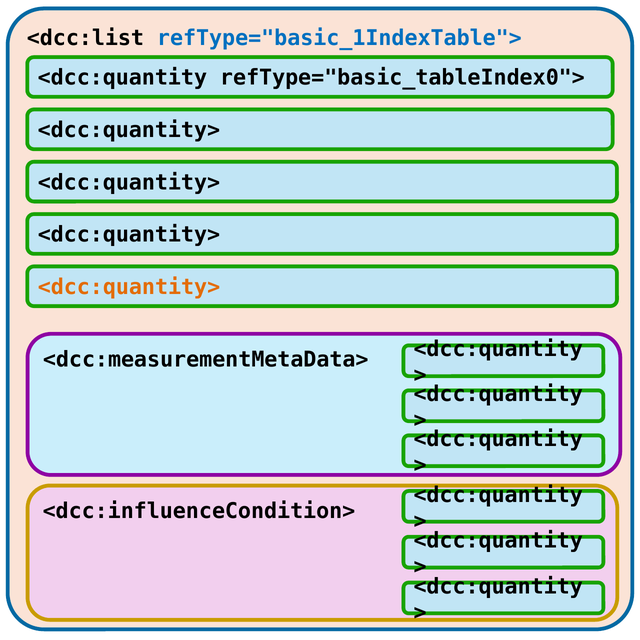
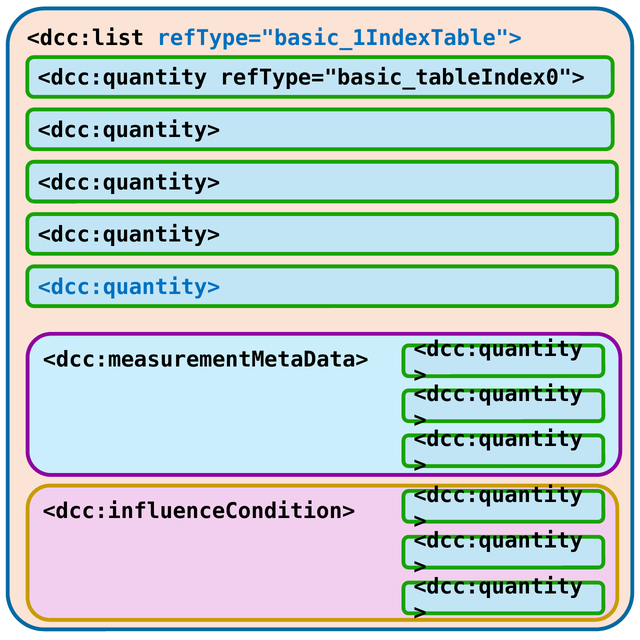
<dcc:quantity> colour: orange -> blue (129, 287)
